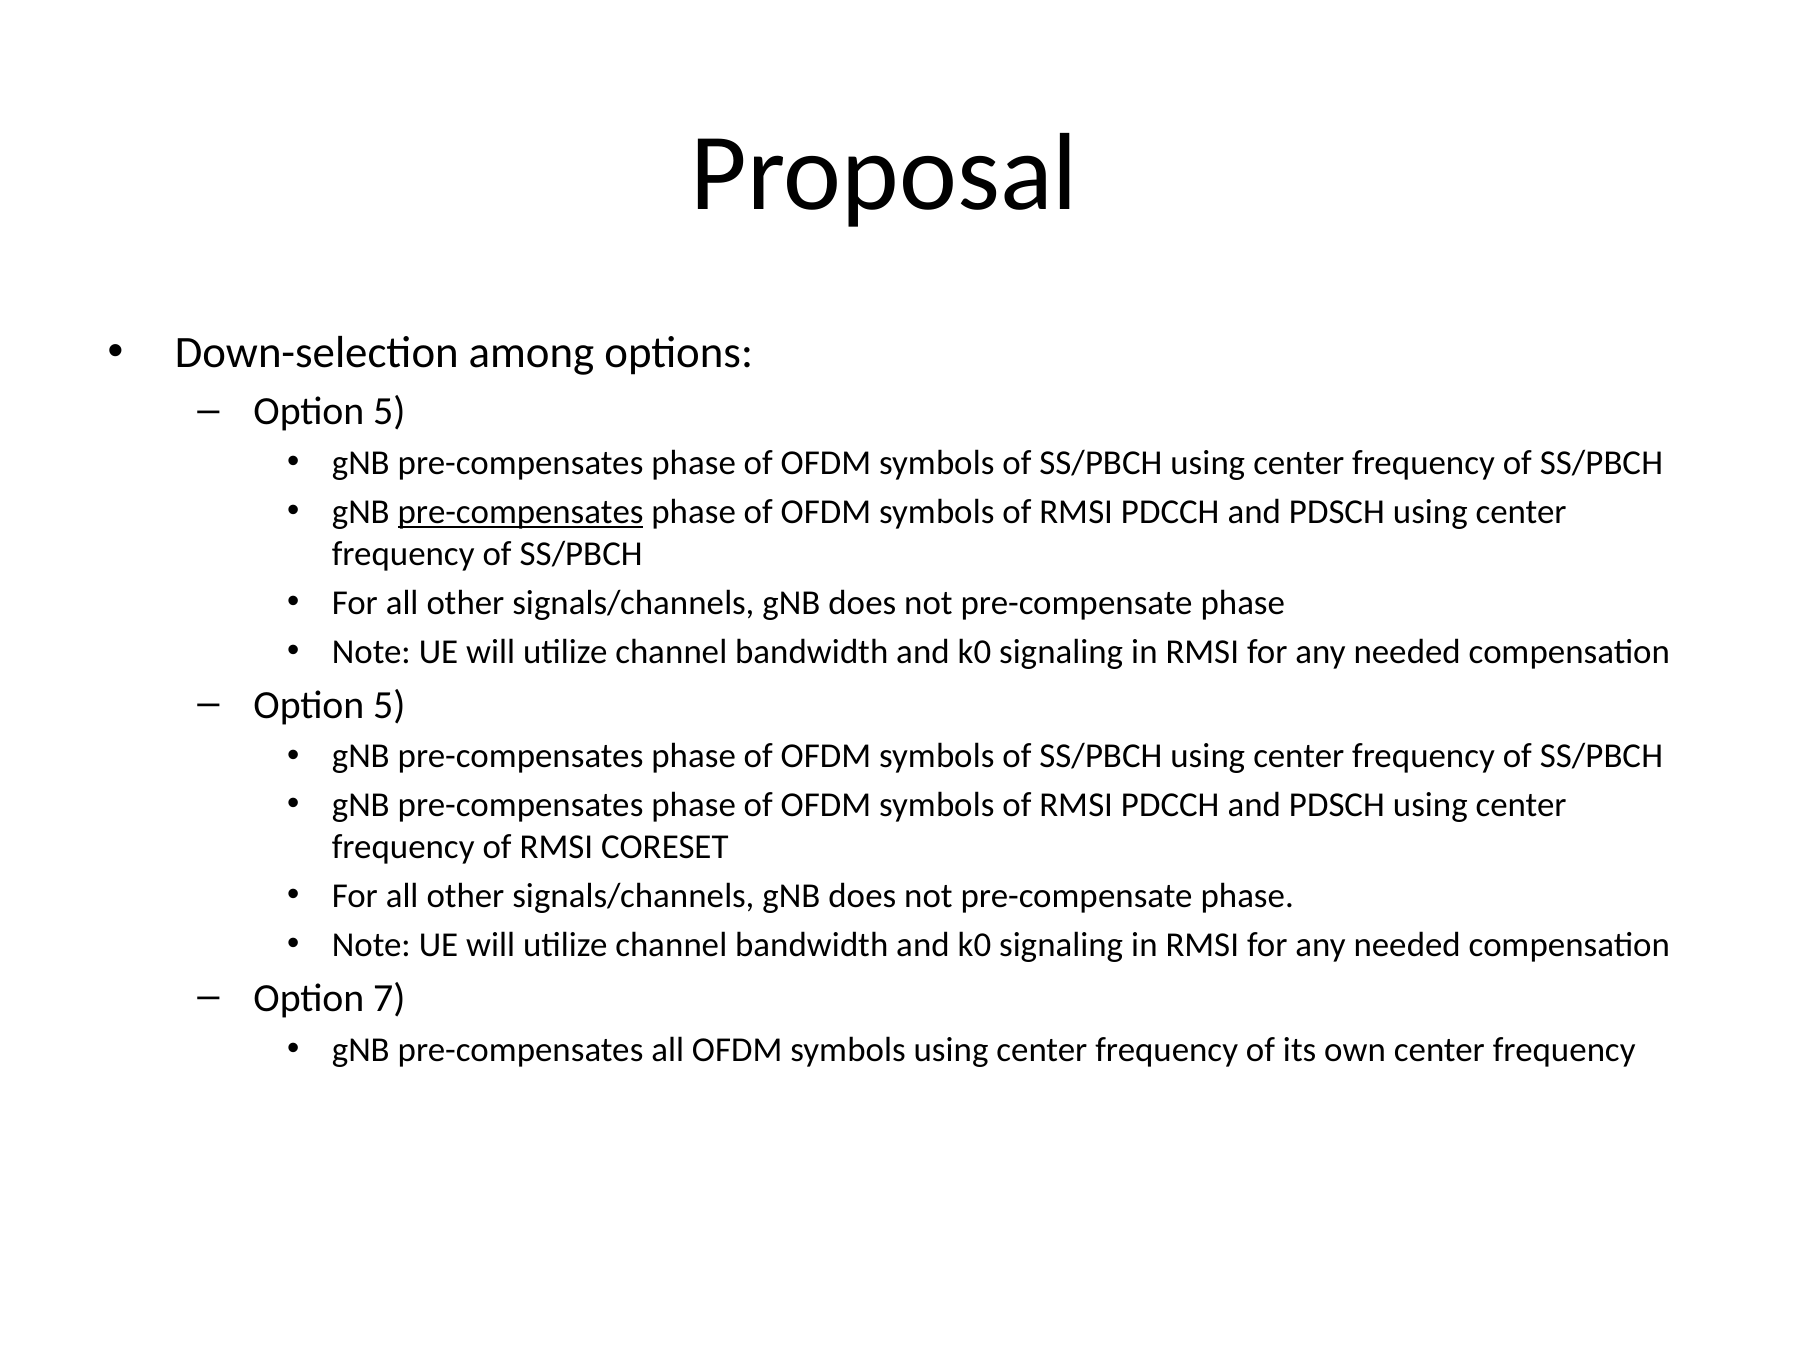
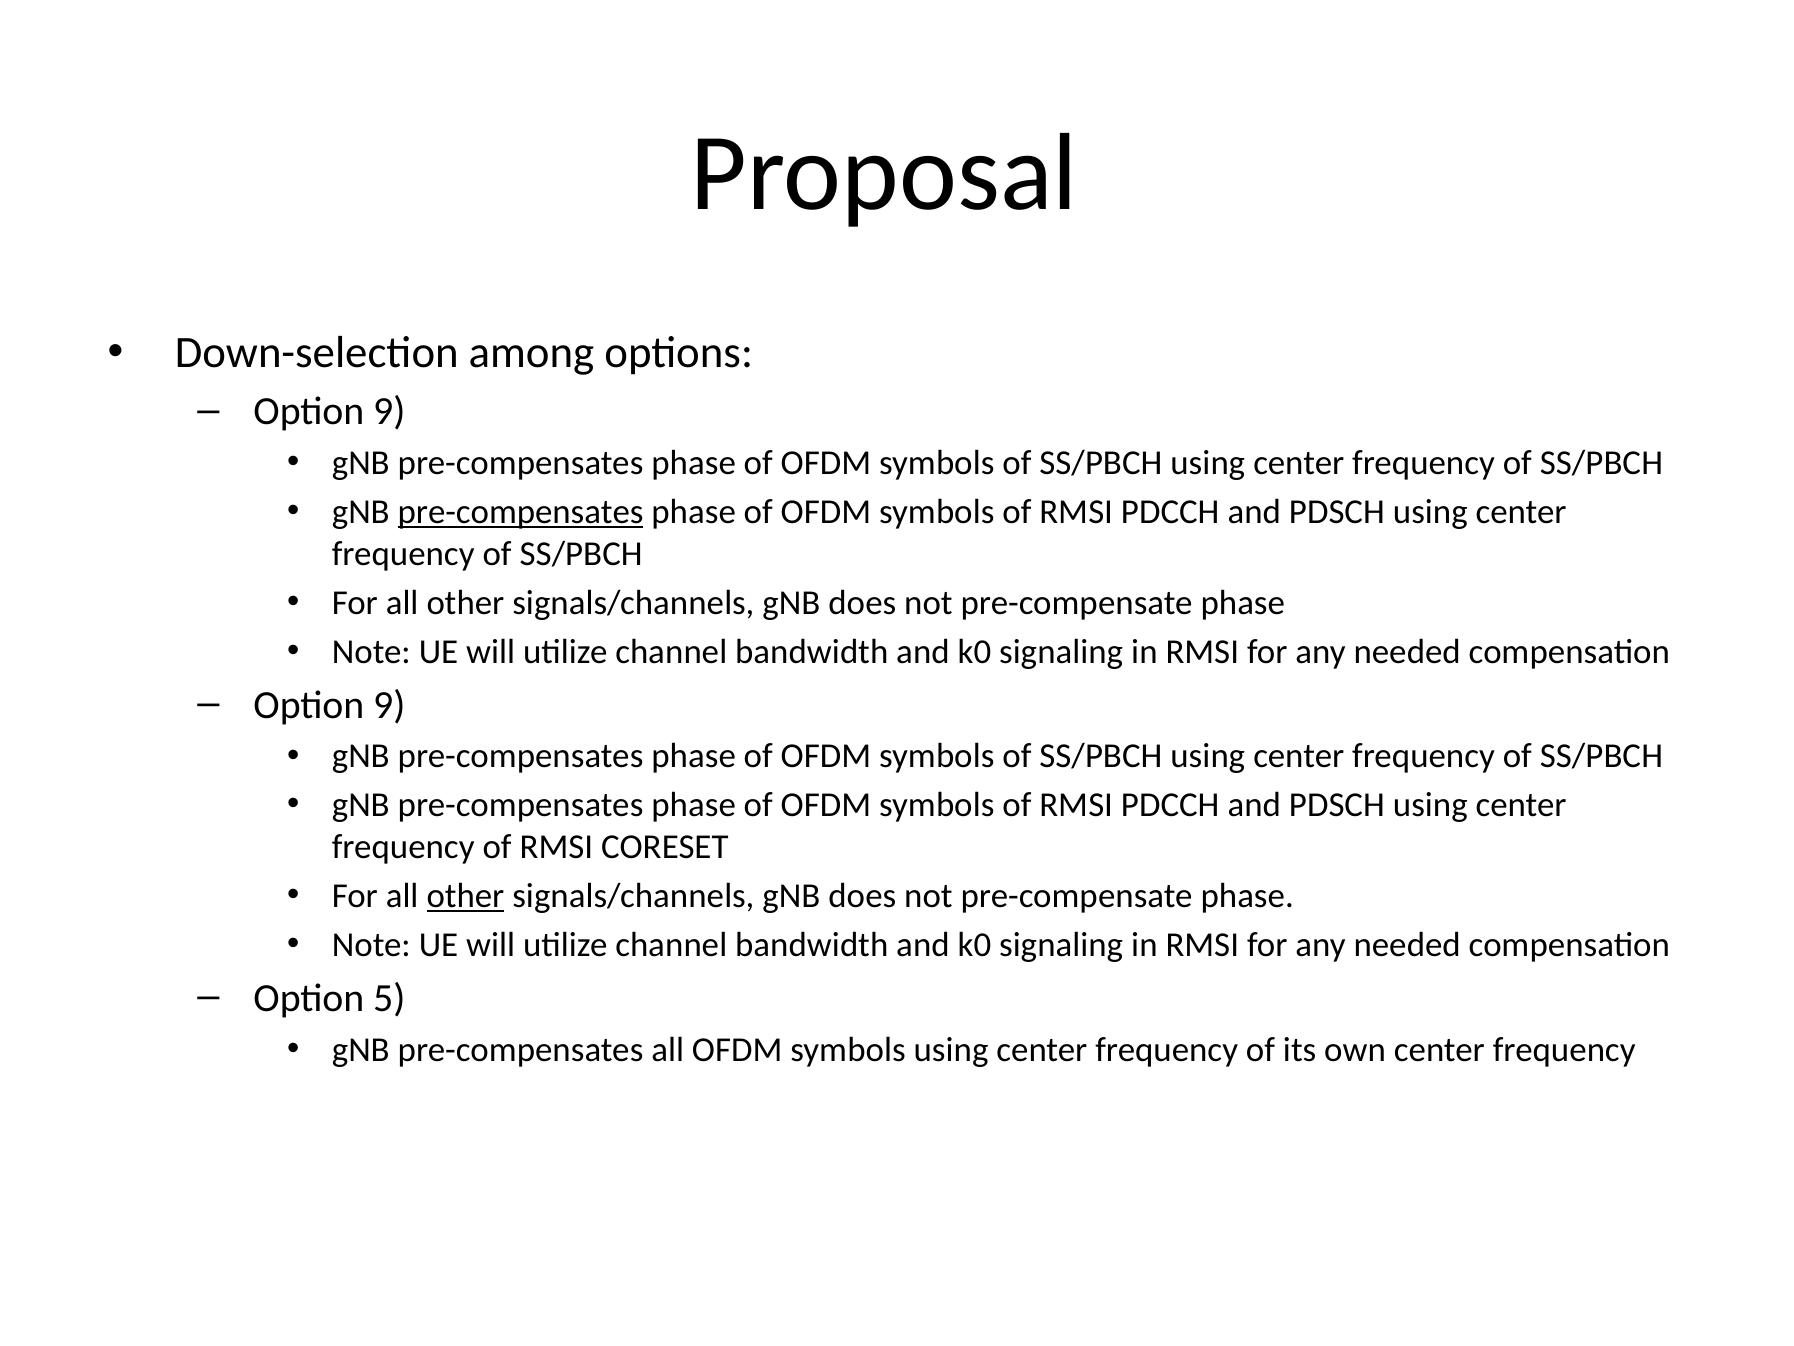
5: 5 -> 9 (389, 411)
5: 5 -> 9 (389, 705)
other underline: none -> present (465, 896)
7: 7 -> 5 (389, 998)
